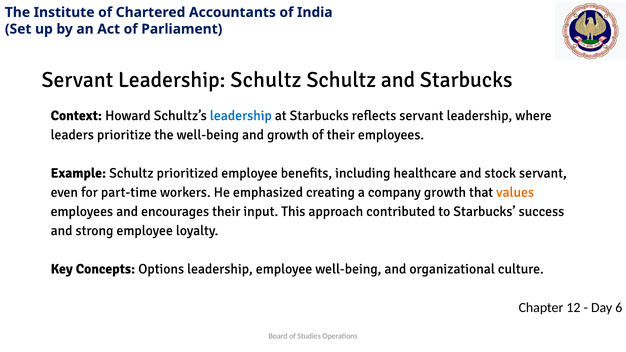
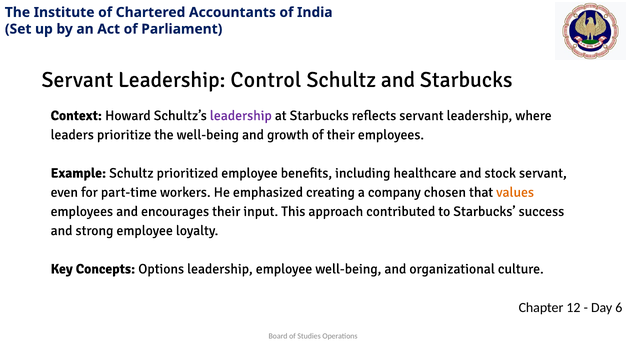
Leadership Schultz: Schultz -> Control (266, 80)
leadership colour: blue -> purple (241, 116)
company growth: growth -> chosen (445, 192)
